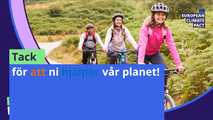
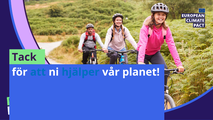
att colour: orange -> blue (38, 72)
